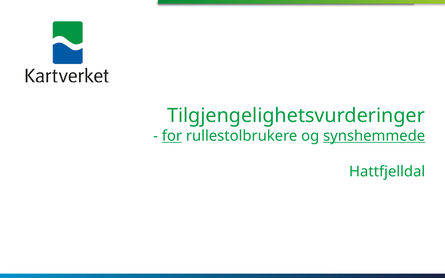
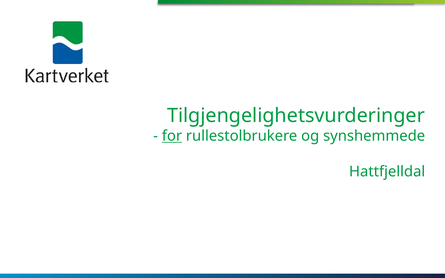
synshemmede underline: present -> none (374, 136)
